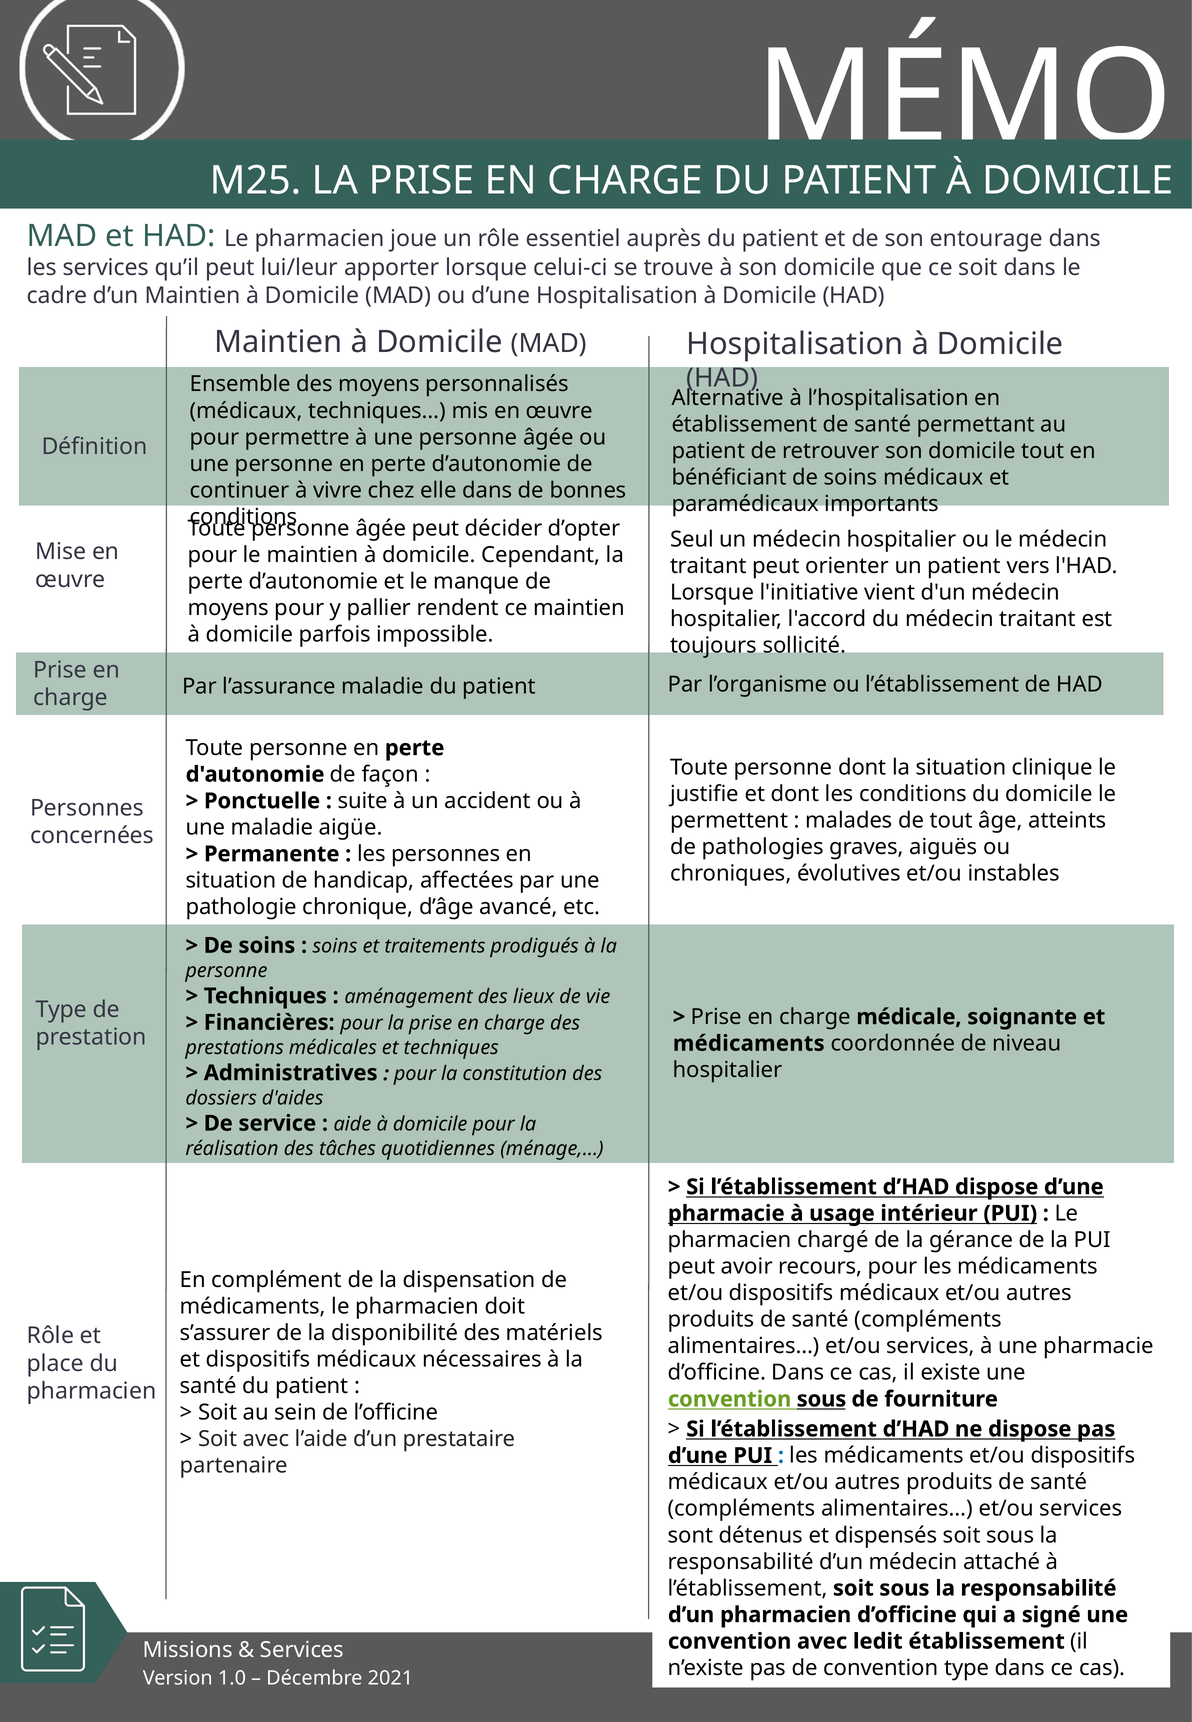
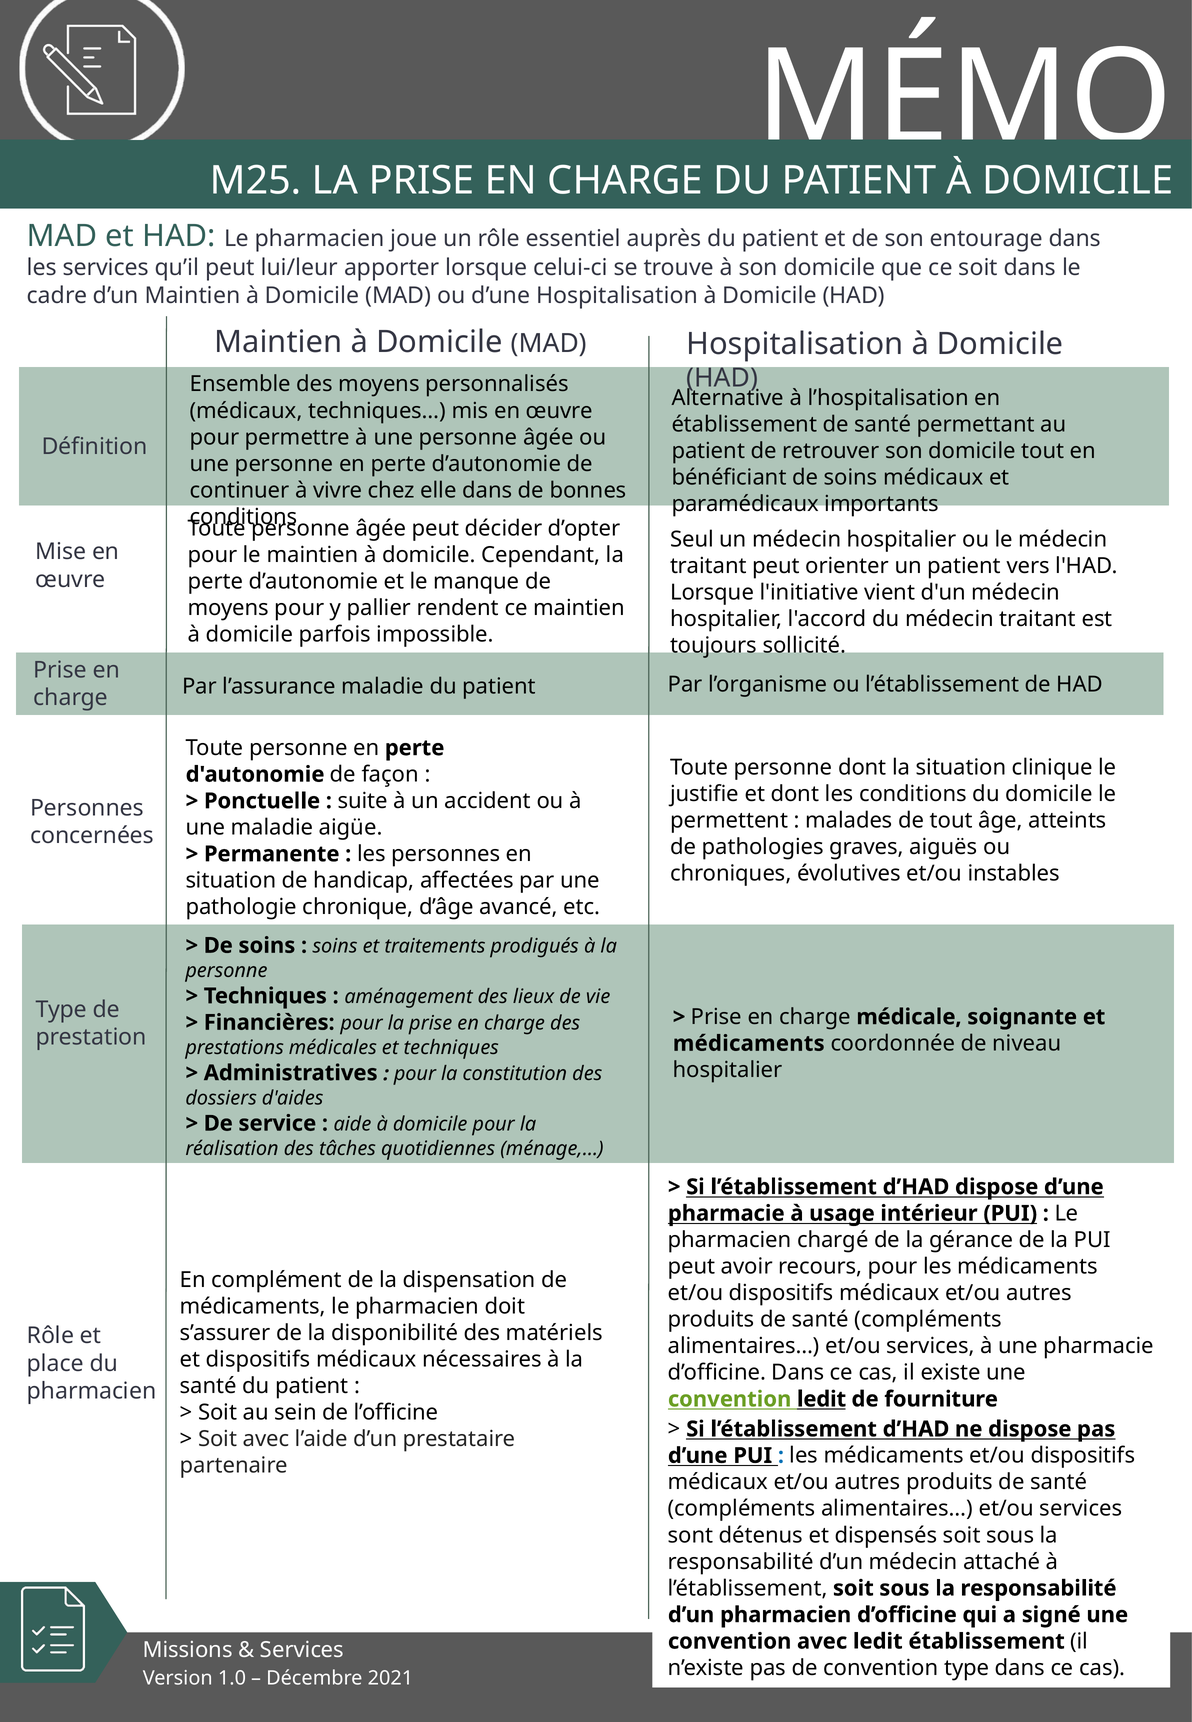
convention sous: sous -> ledit (822, 1399)
